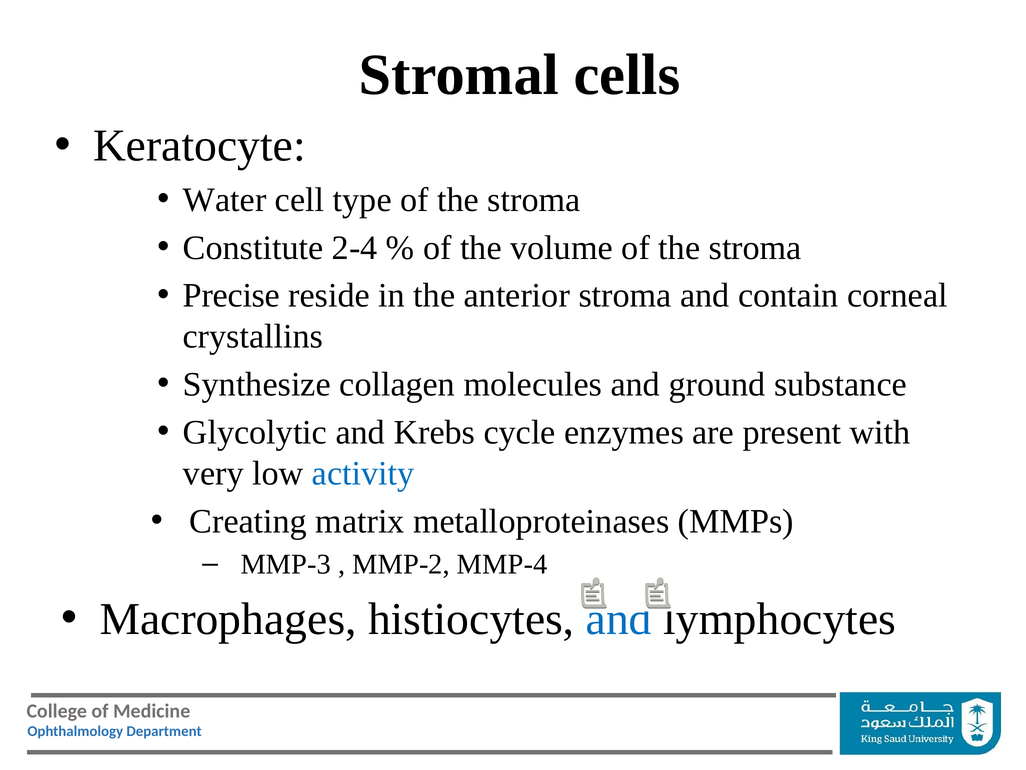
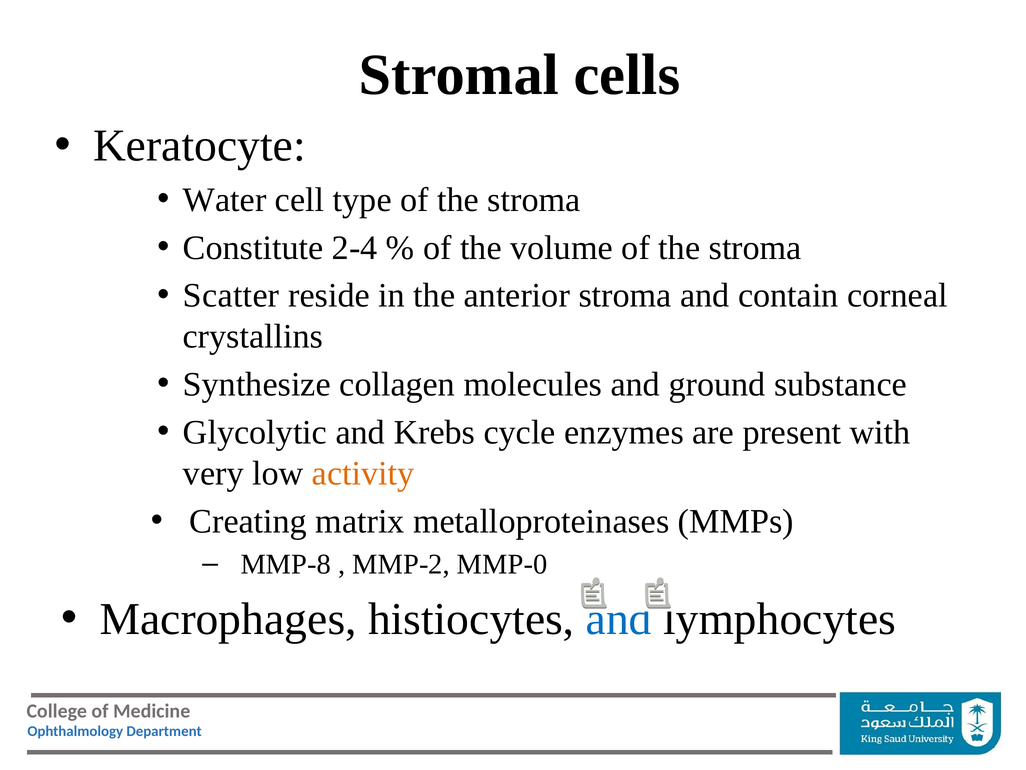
Precise: Precise -> Scatter (231, 295)
activity colour: blue -> orange (363, 473)
MMP-3: MMP-3 -> MMP-8 (286, 564)
MMP-4: MMP-4 -> MMP-0 (502, 564)
